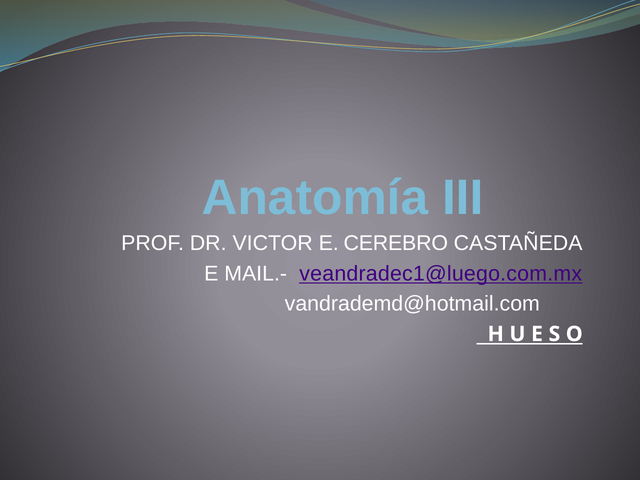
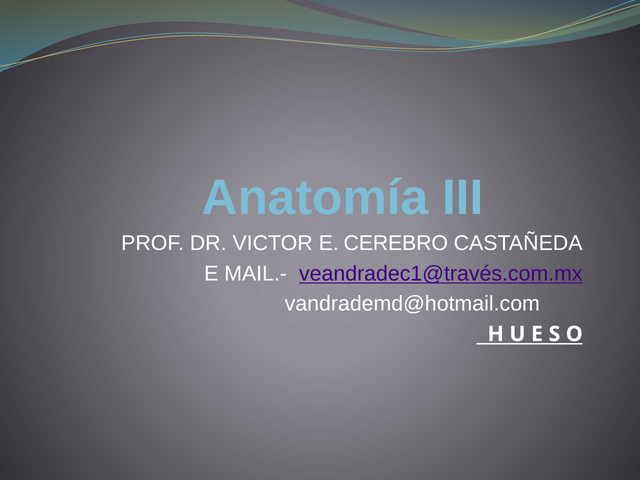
veandradec1@luego.com.mx: veandradec1@luego.com.mx -> veandradec1@través.com.mx (441, 274)
